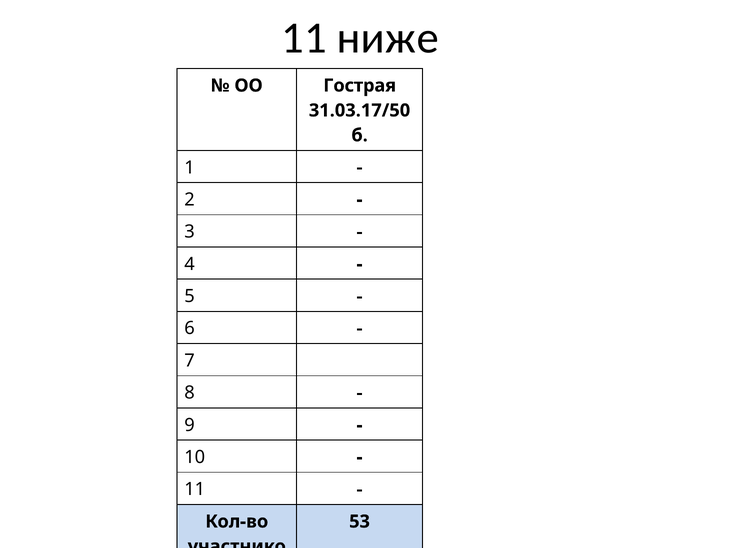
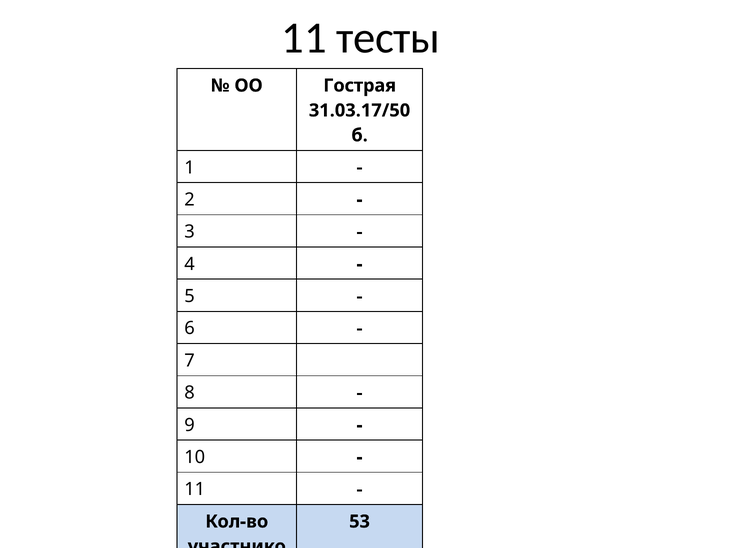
ниже: ниже -> тесты (388, 38)
